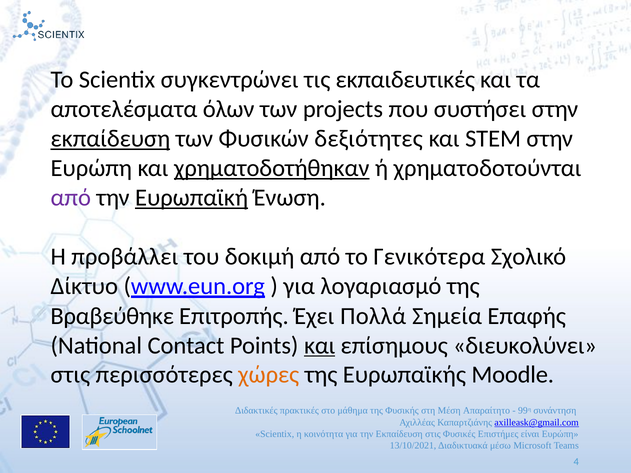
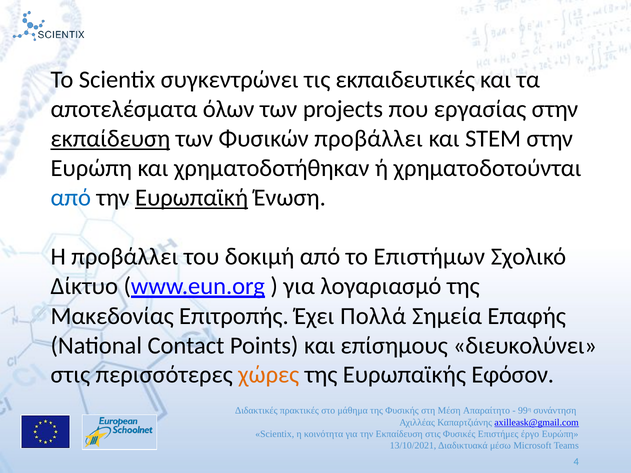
συστήσει: συστήσει -> εργασίας (480, 109)
Φυσικών δεξιότητες: δεξιότητες -> προβάλλει (369, 139)
χρηματοδοτήθηκαν underline: present -> none (272, 168)
από colour: purple -> blue (71, 198)
Γενικότερα: Γενικότερα -> Επιστήμων (429, 257)
Βραβεύθηκε: Βραβεύθηκε -> Μακεδονίας (112, 316)
και underline: present -> none (320, 346)
Moodle: Moodle -> Εφόσον (513, 375)
είναι: είναι -> έργο (530, 434)
